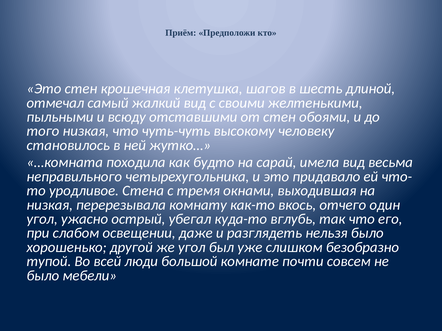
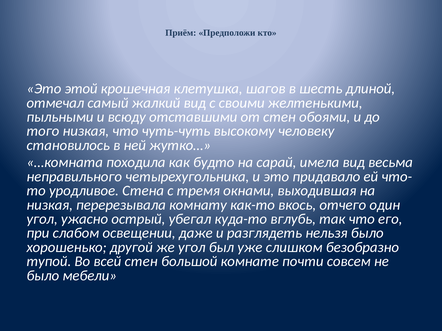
Это стен: стен -> этой (81, 89)
всей люди: люди -> стен (141, 262)
